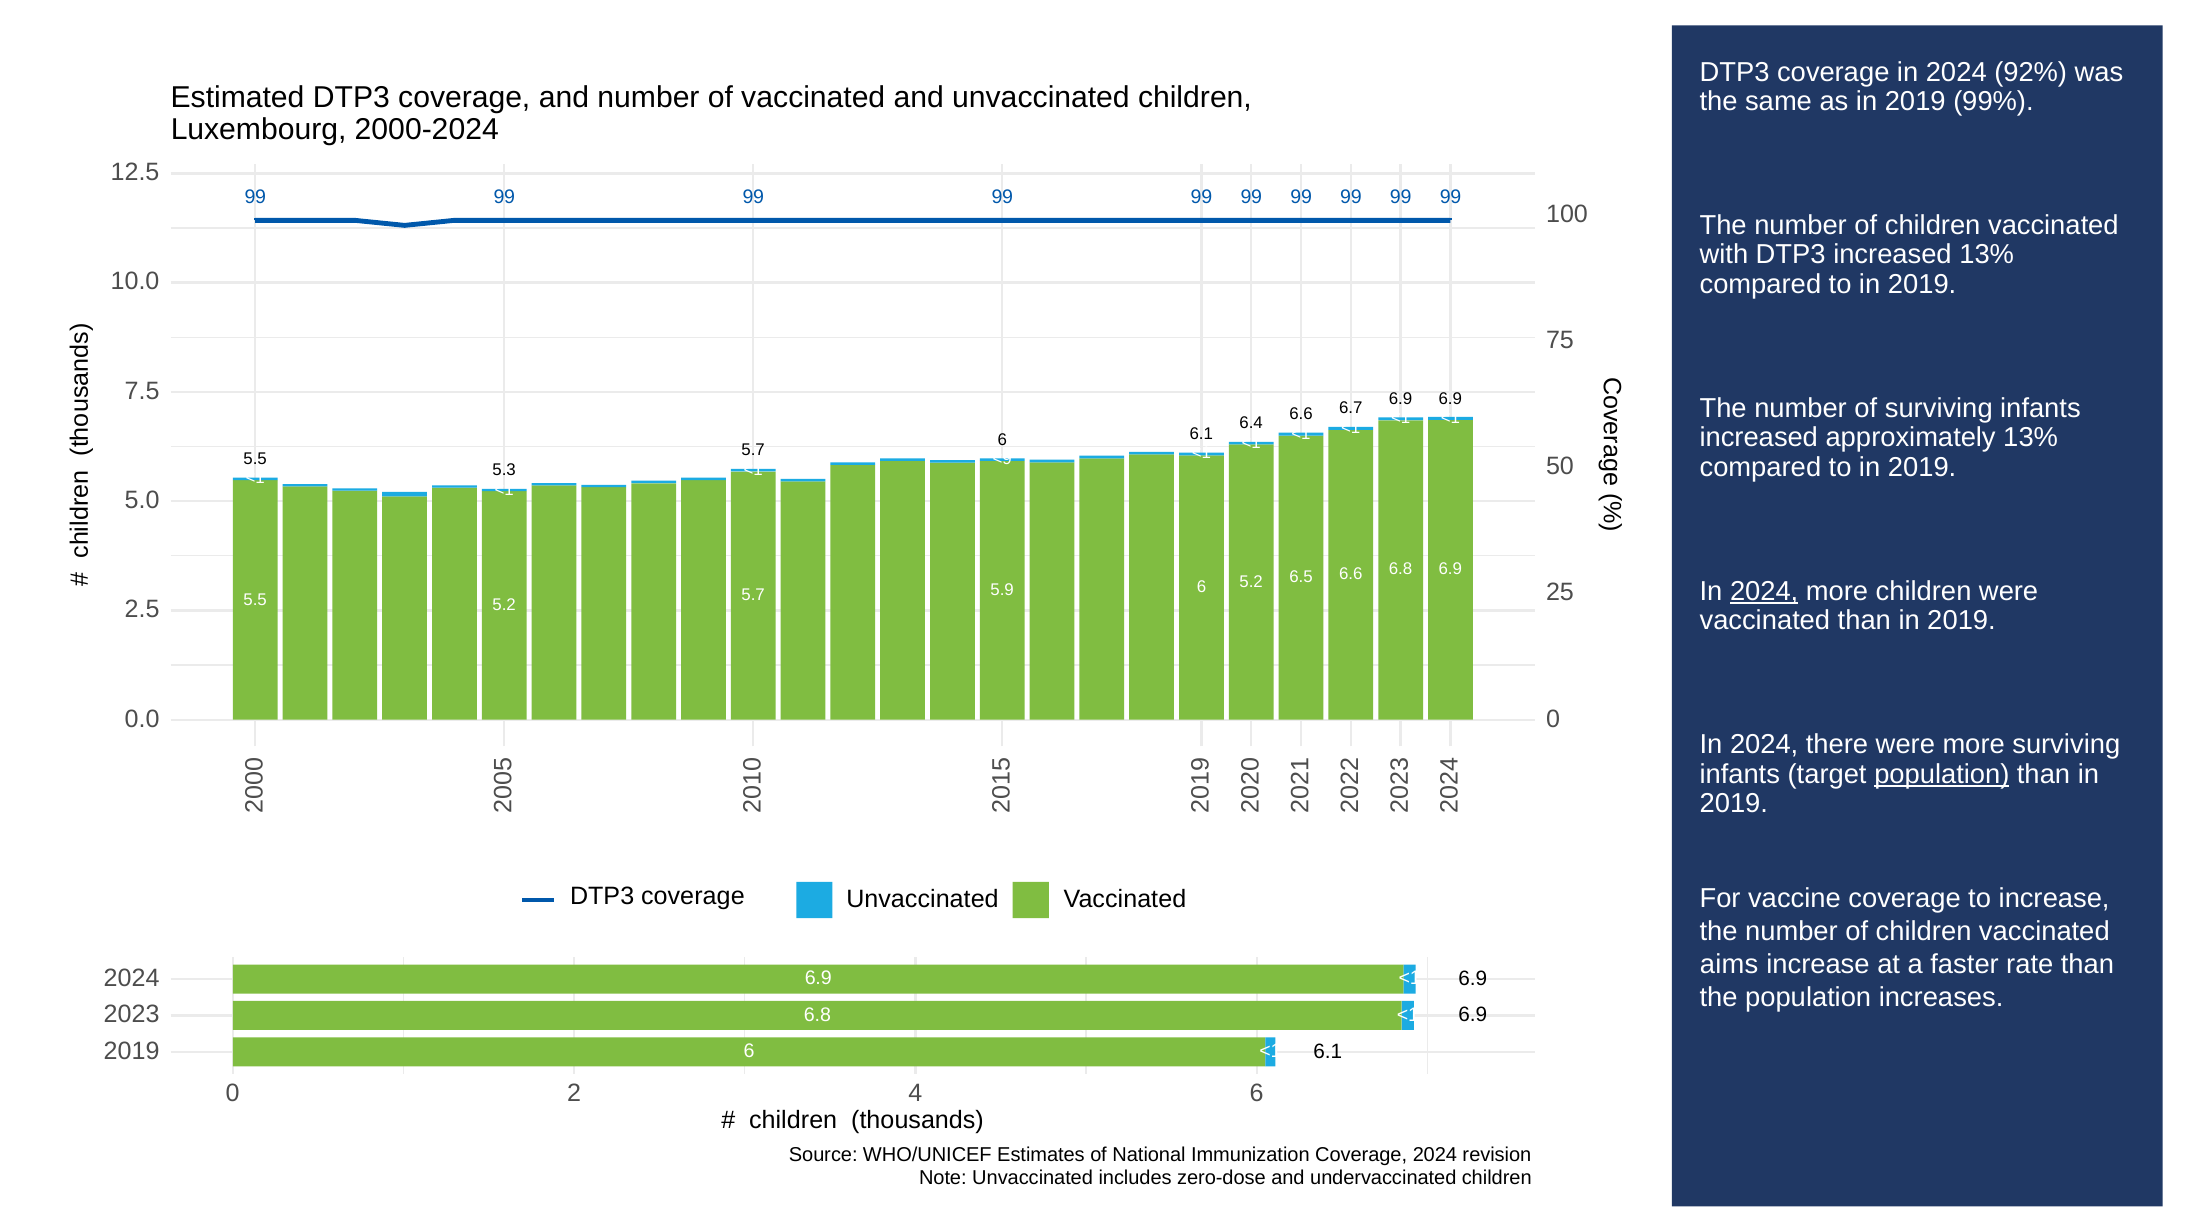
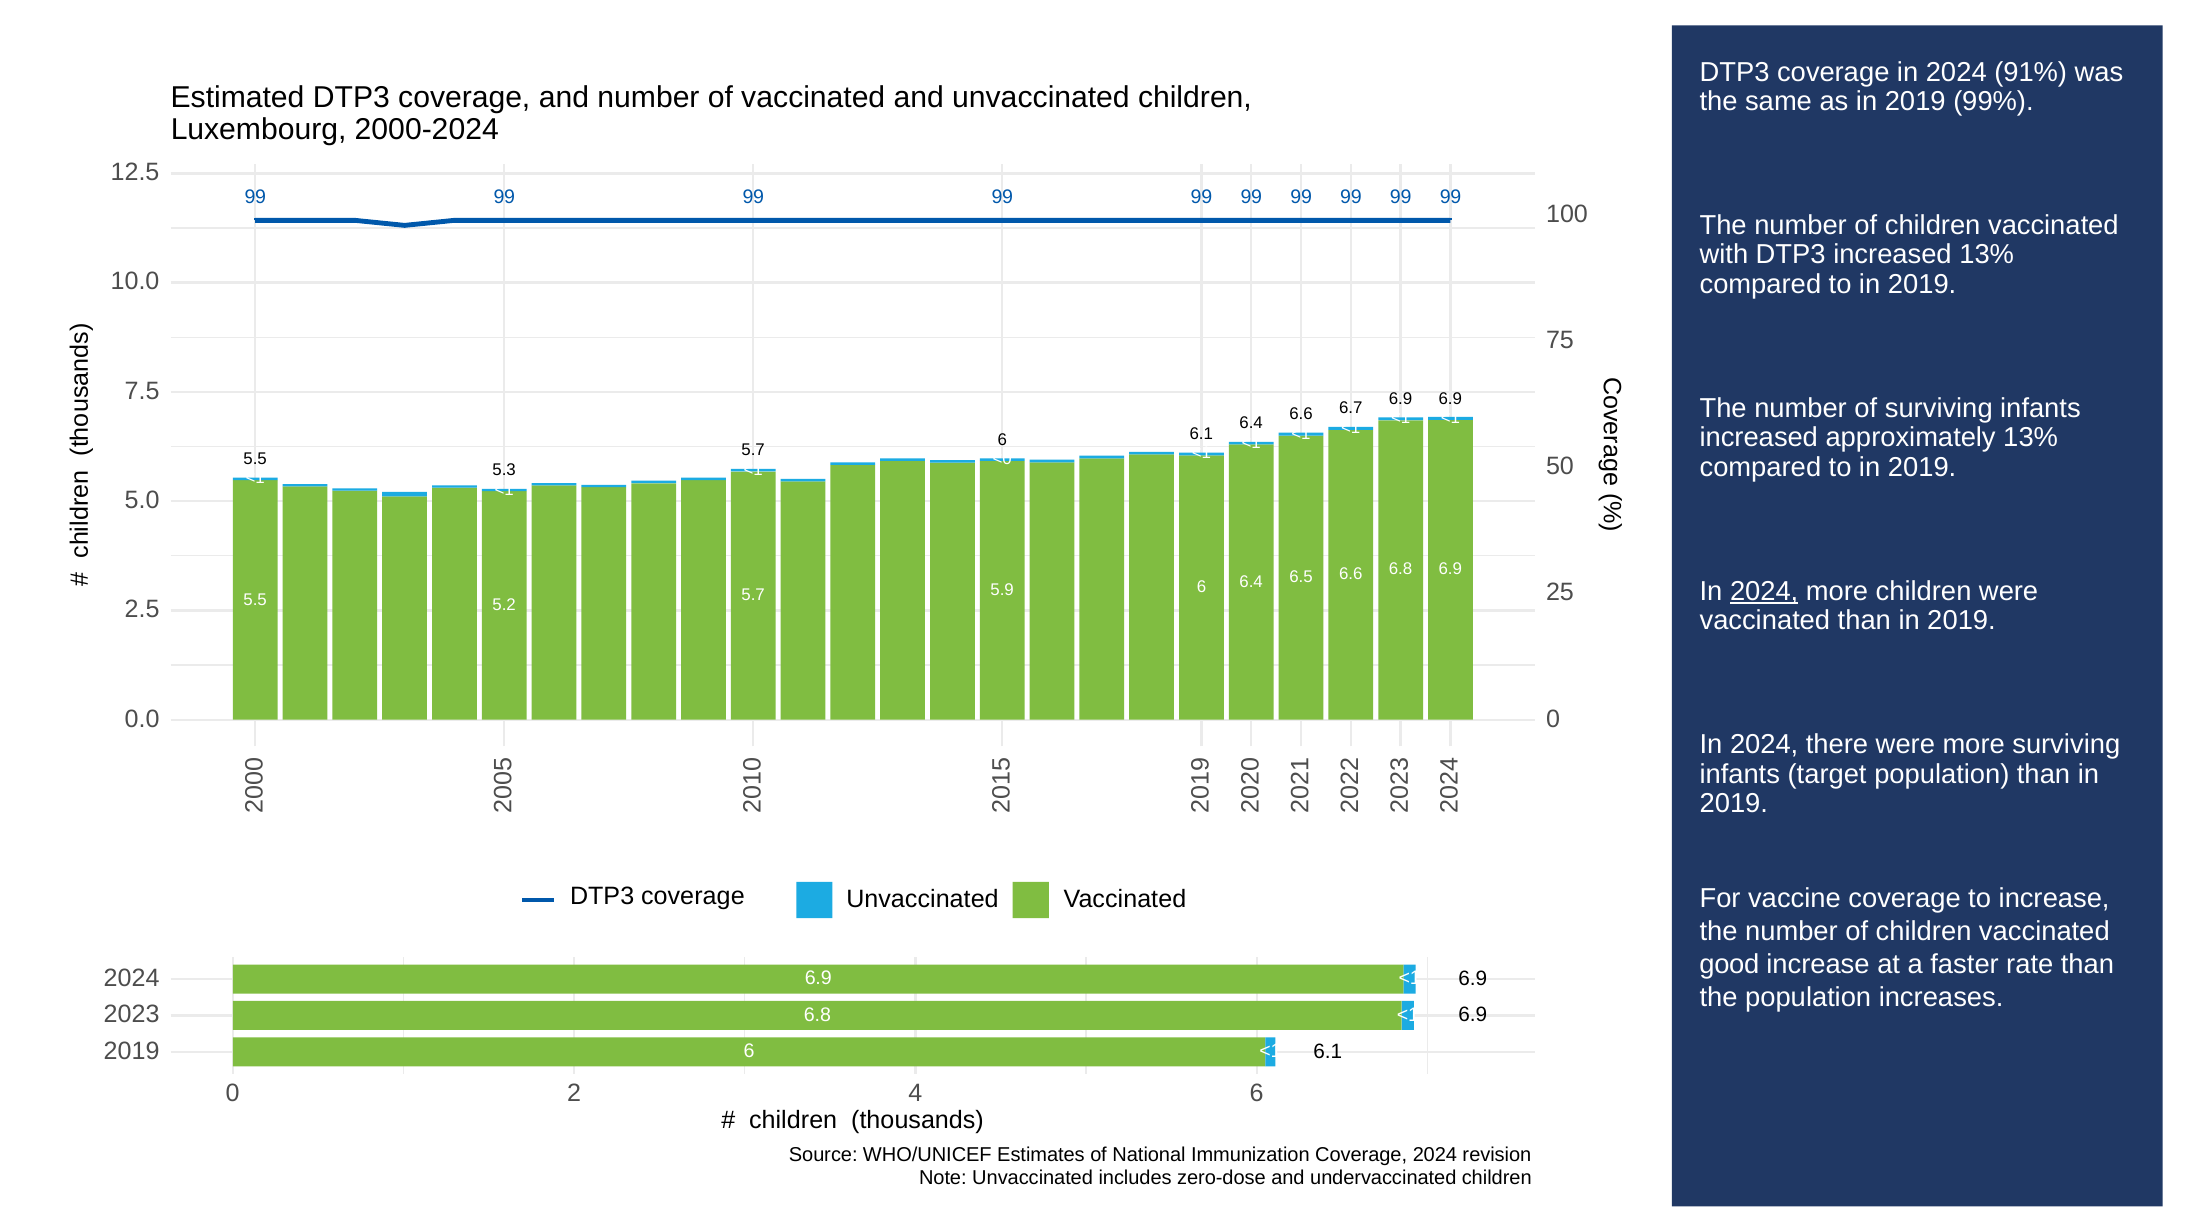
92%: 92% -> 91% (2031, 72)
<9: <9 -> <0 (1002, 459)
5.2: 5.2 -> 6.4 (1251, 581)
population underline: present -> none (1942, 774)
aims: aims -> good (1729, 964)
